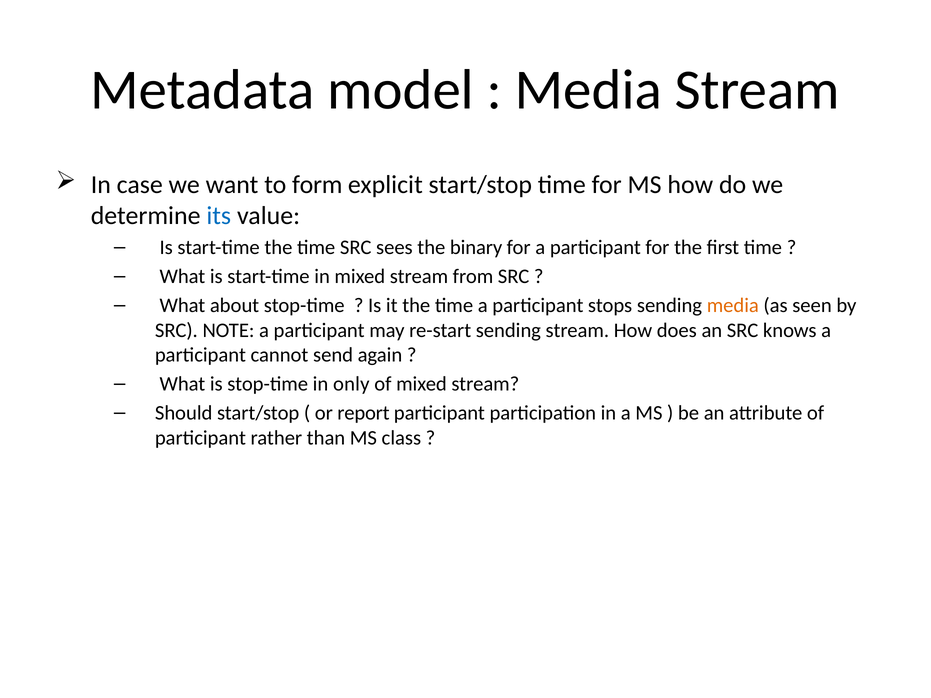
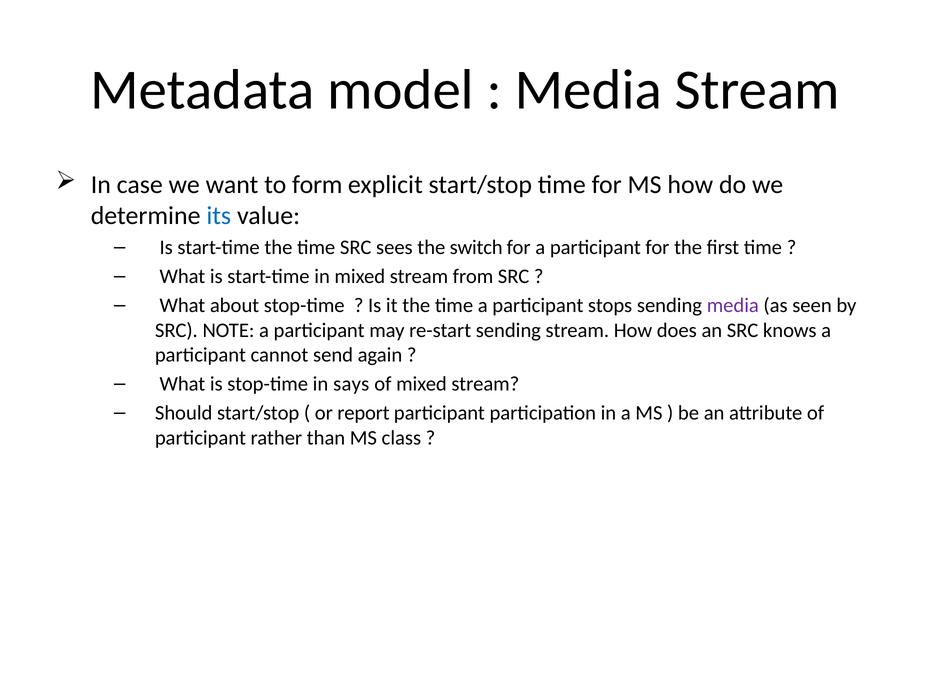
binary: binary -> switch (476, 248)
media colour: orange -> purple (733, 306)
only: only -> says (351, 384)
